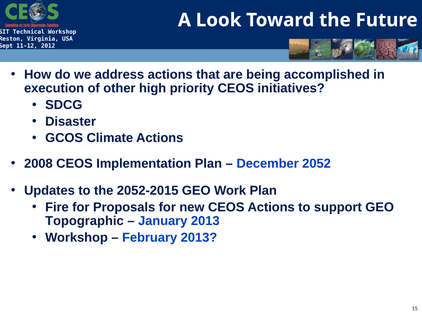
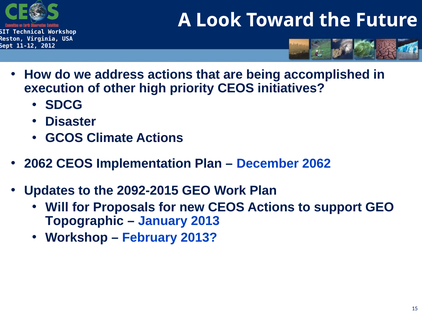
2008: 2008 -> 2062 (38, 163)
December 2052: 2052 -> 2062 (317, 163)
2052-2015: 2052-2015 -> 2092-2015 (148, 190)
Fire: Fire -> Will (57, 207)
